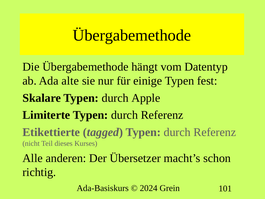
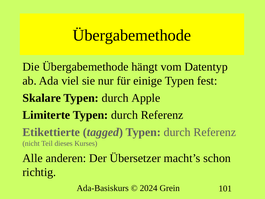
alte: alte -> viel (70, 81)
